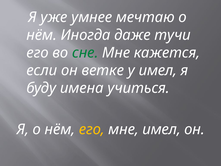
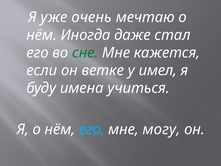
умнее: умнее -> очень (92, 17)
тучи: тучи -> стал (173, 35)
его colour: yellow -> light blue (92, 129)
мне имел: имел -> могу (161, 129)
